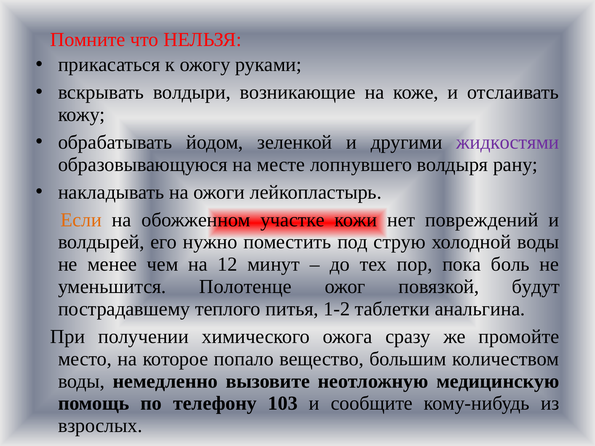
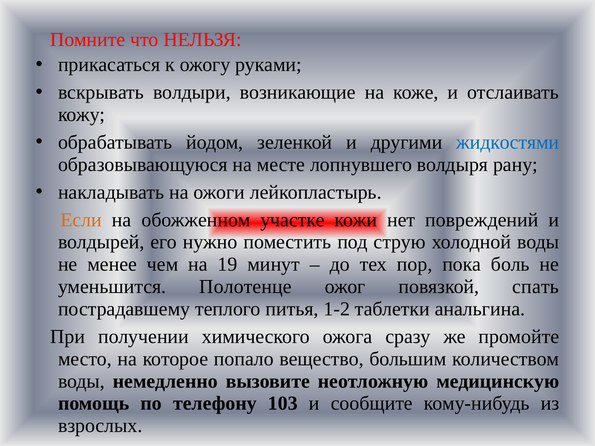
жидкостями colour: purple -> blue (508, 142)
12: 12 -> 19 (228, 265)
будут: будут -> спать (536, 287)
